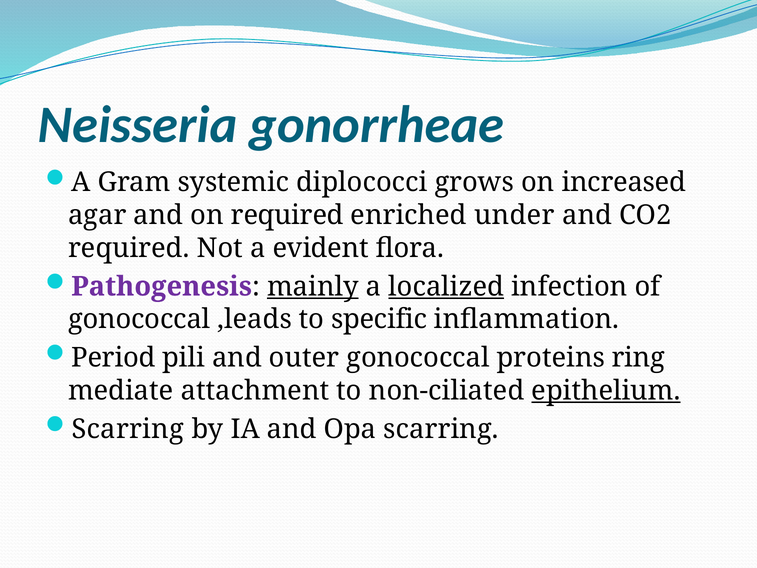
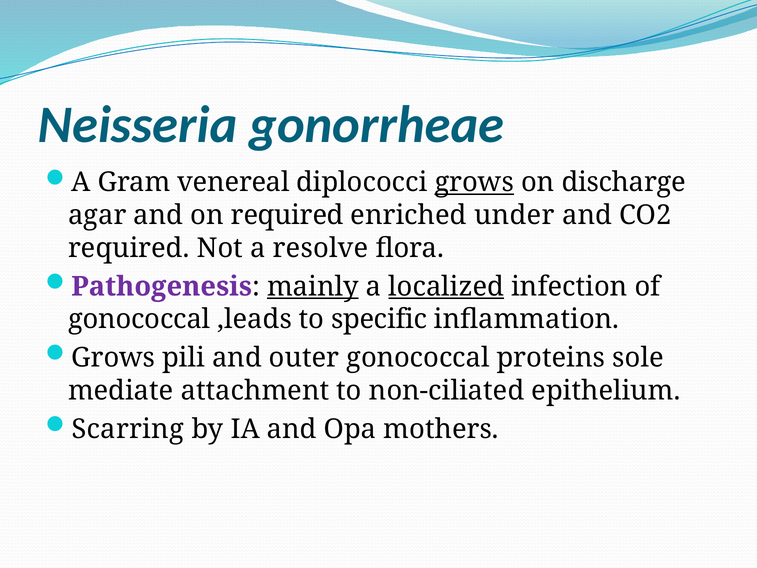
systemic: systemic -> venereal (233, 182)
grows underline: none -> present (474, 182)
increased: increased -> discharge (624, 182)
evident: evident -> resolve (320, 248)
Period: Period -> Grows (113, 358)
ring: ring -> sole (638, 358)
epithelium underline: present -> none (606, 390)
Opa scarring: scarring -> mothers (441, 429)
